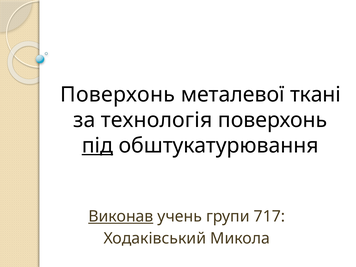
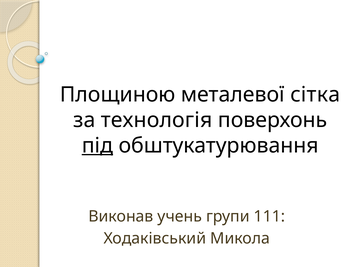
Поверхонь: Поверхонь -> Площиною (118, 95)
ткані: ткані -> сітка (315, 95)
Виконав underline: present -> none (121, 216)
717: 717 -> 111 (269, 216)
